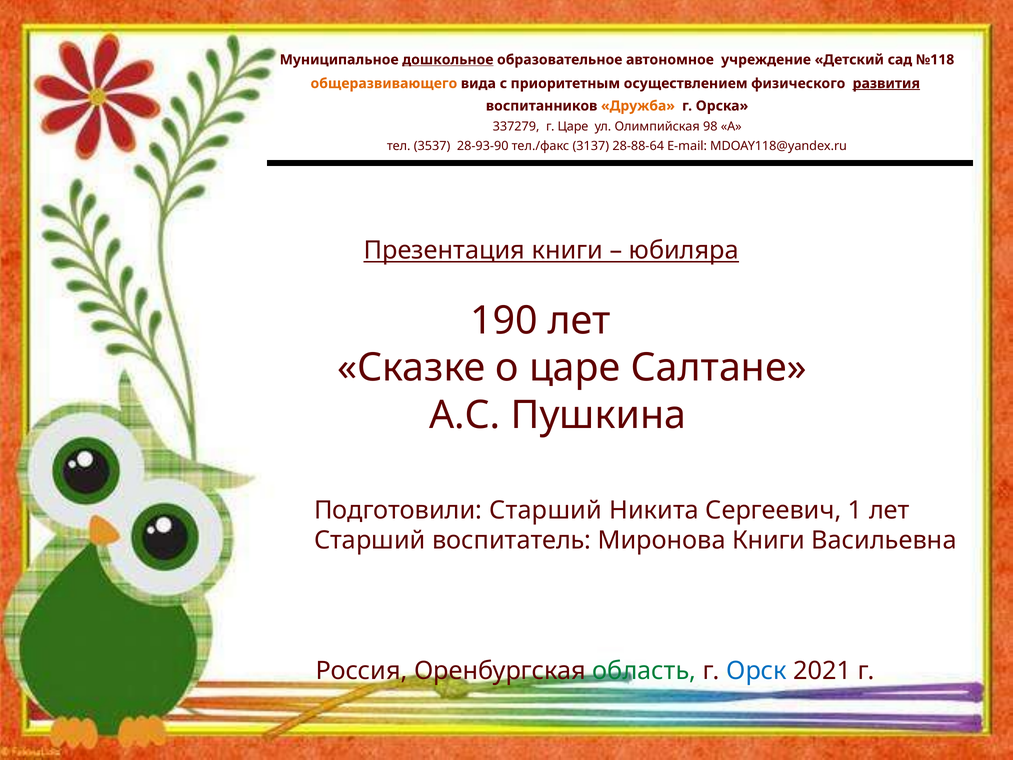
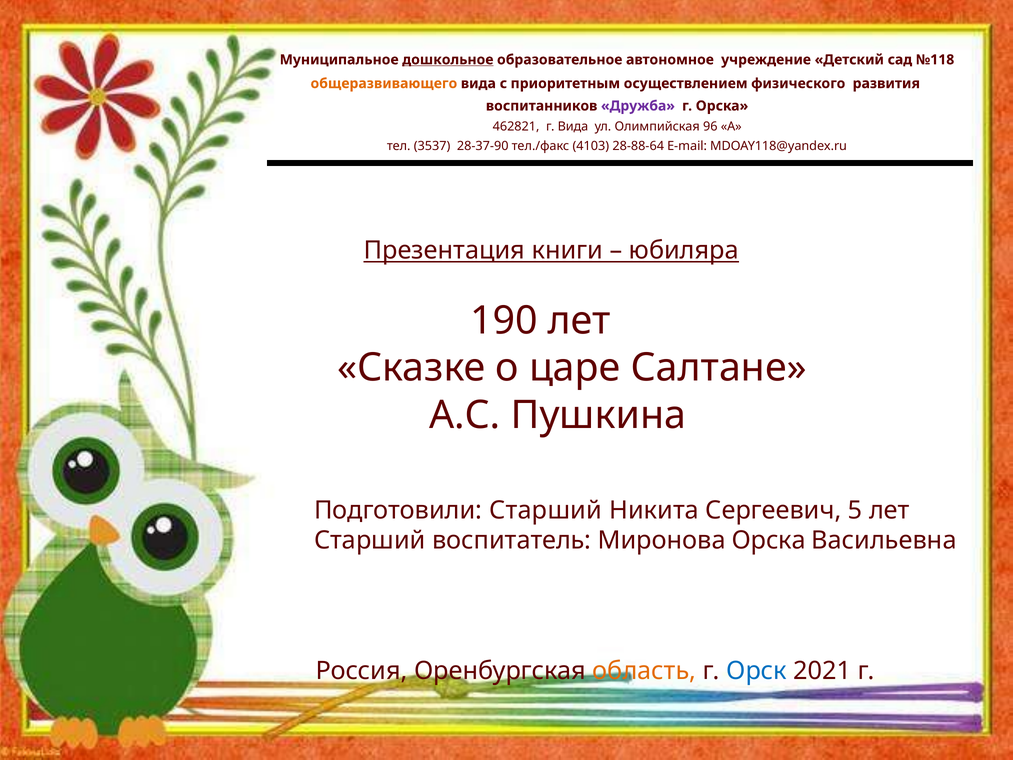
развития underline: present -> none (886, 83)
Дружба colour: orange -> purple (638, 106)
337279: 337279 -> 462821 (516, 126)
г Царе: Царе -> Вида (573, 126)
98: 98 -> 96 (710, 126)
28-93-90: 28-93-90 -> 28-37-90 (483, 146)
3137: 3137 -> 4103 (591, 146)
1: 1 -> 5 (855, 510)
Миронова Книги: Книги -> Орска (769, 540)
область colour: green -> orange (644, 671)
